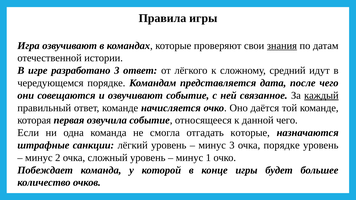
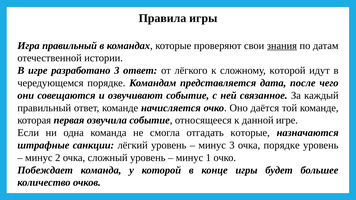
Игра озвучивают: озвучивают -> правильный (70, 46)
сложному средний: средний -> которой (287, 71)
каждый underline: present -> none (321, 96)
данной чего: чего -> игре (287, 120)
